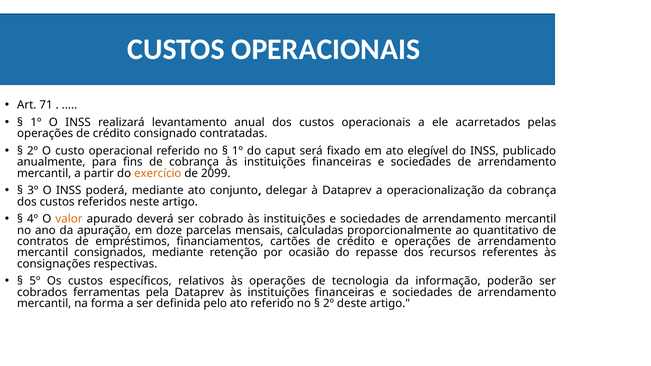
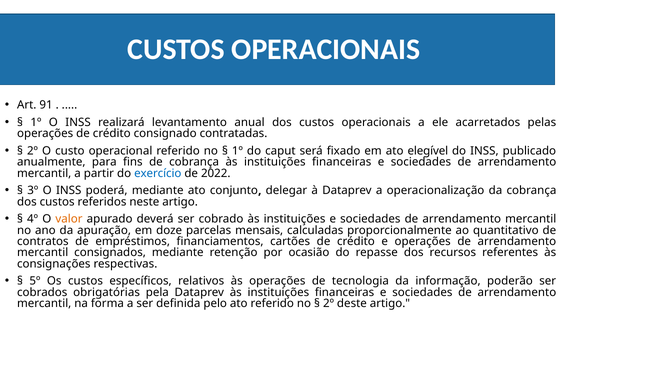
71: 71 -> 91 (46, 105)
exercício colour: orange -> blue (158, 173)
2099: 2099 -> 2022 (216, 173)
ferramentas: ferramentas -> obrigatórias (107, 292)
